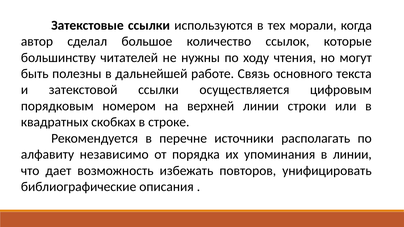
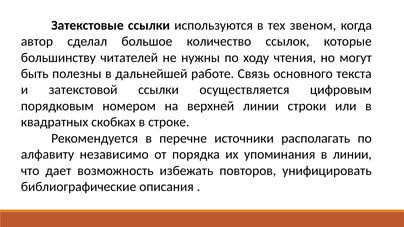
морали: морали -> звеном (313, 25)
